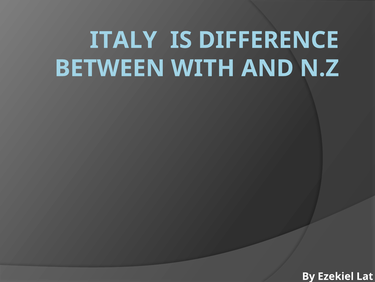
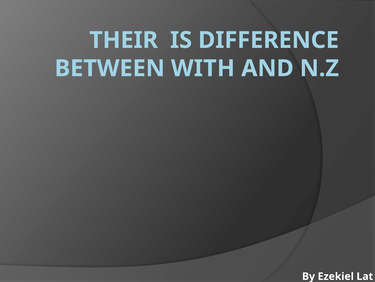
ITALY: ITALY -> THEIR (124, 40)
